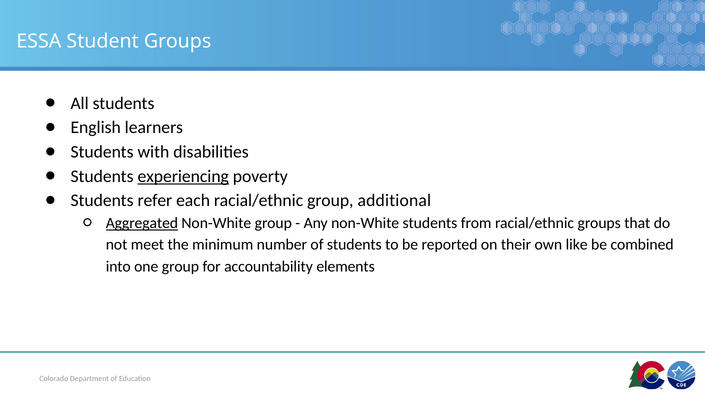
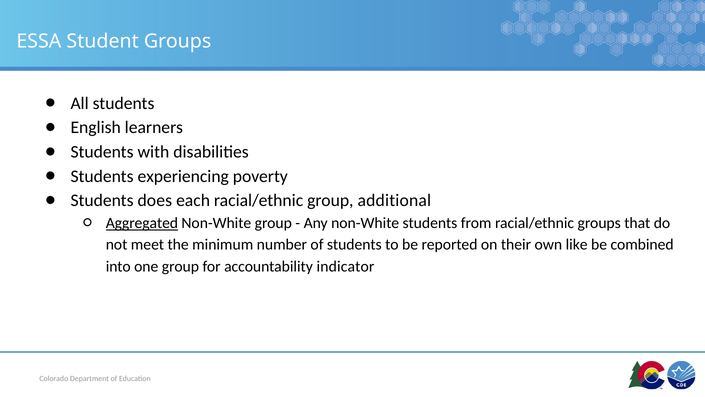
experiencing underline: present -> none (183, 176)
refer: refer -> does (155, 200)
elements: elements -> indicator (345, 266)
